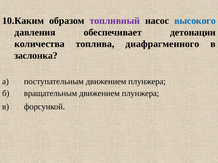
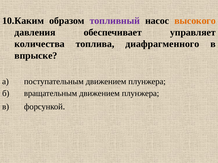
высокого colour: blue -> orange (195, 21)
детонации: детонации -> управляет (193, 32)
заслонка: заслонка -> впрыске (36, 56)
